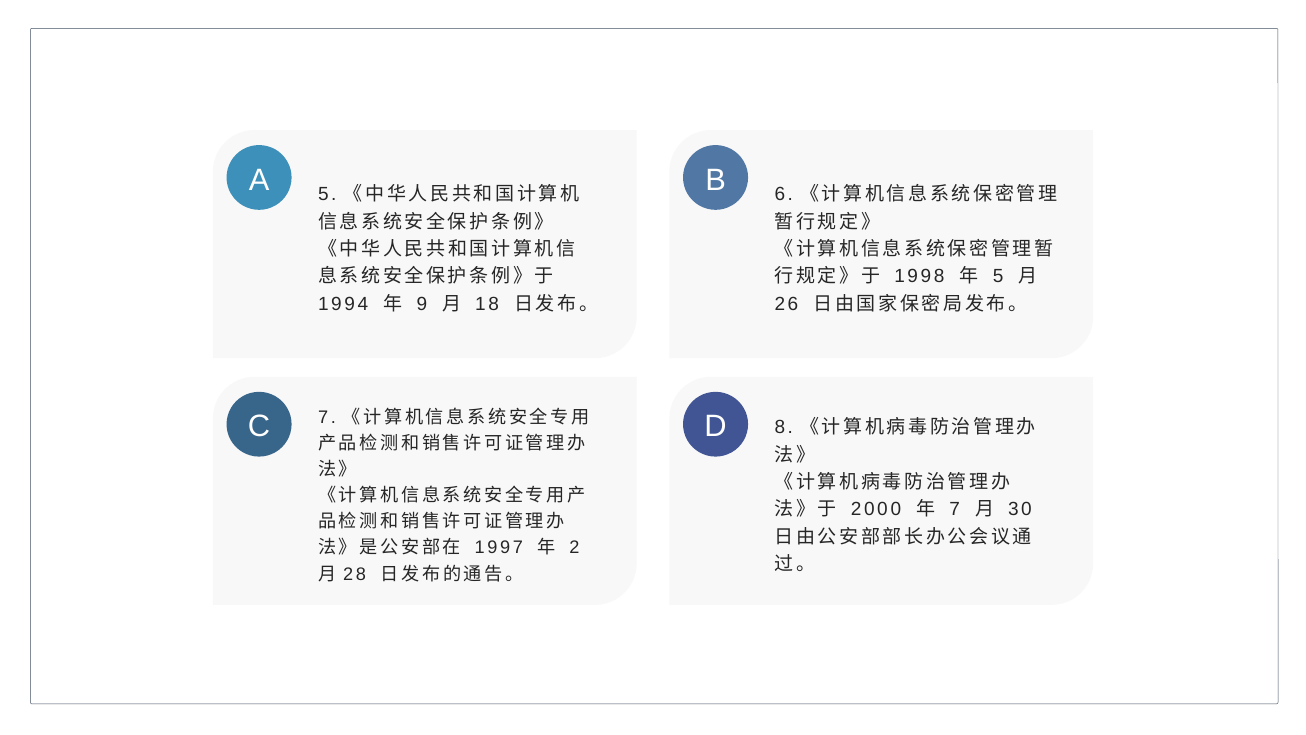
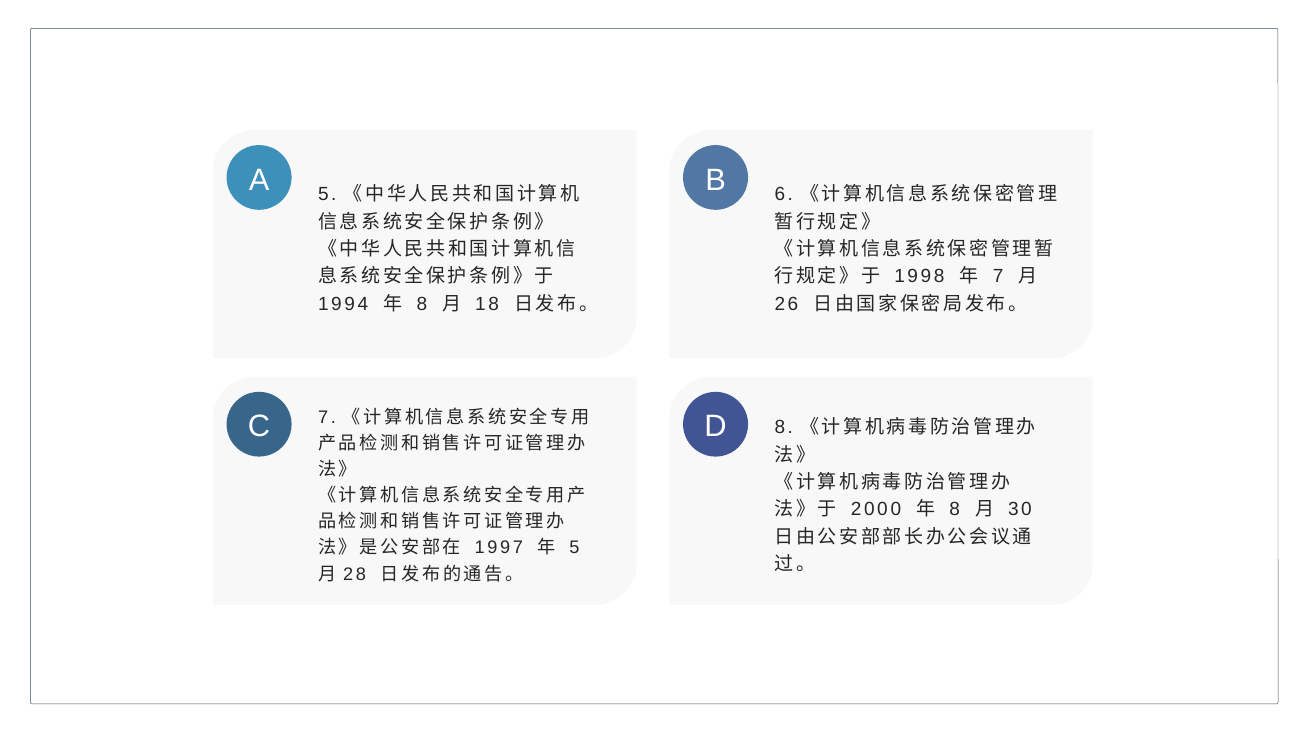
5: 5 -> 7 (998, 276)
9: 9 -> 8 (422, 304)
7: 7 -> 8 (955, 509)
2: 2 -> 5 (574, 548)
